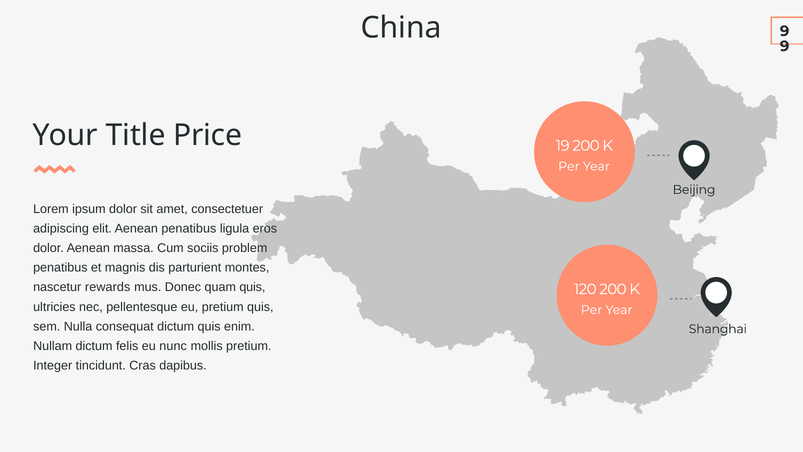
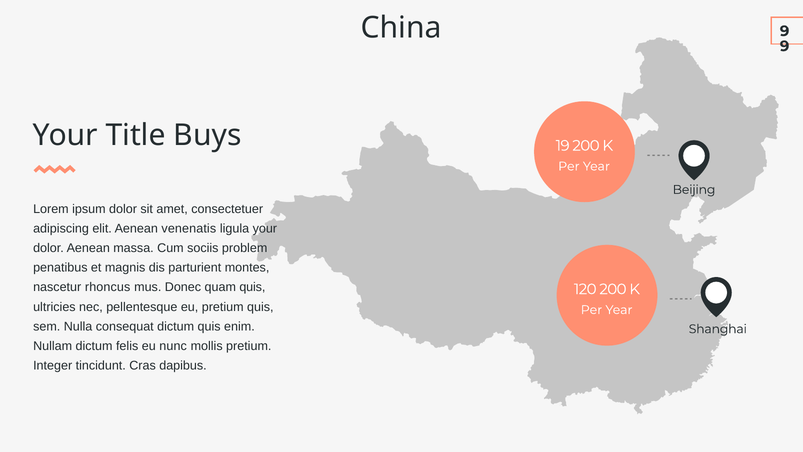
Price: Price -> Buys (208, 135)
Aenean penatibus: penatibus -> venenatis (189, 228)
ligula eros: eros -> your (265, 228)
rewards: rewards -> rhoncus (108, 287)
